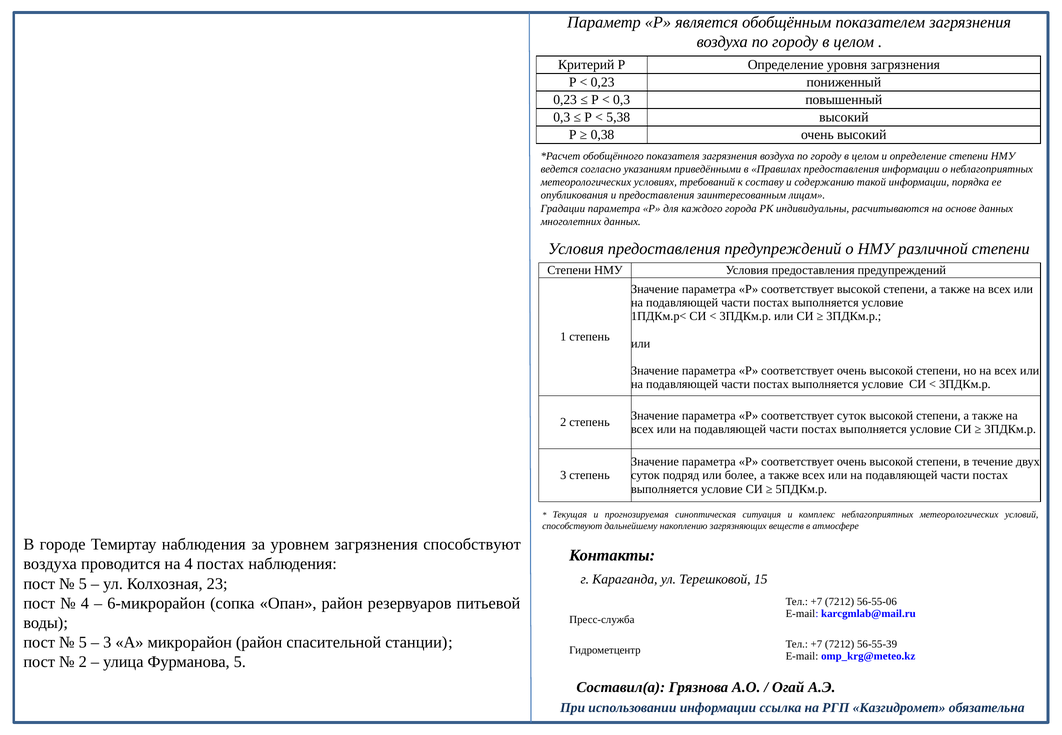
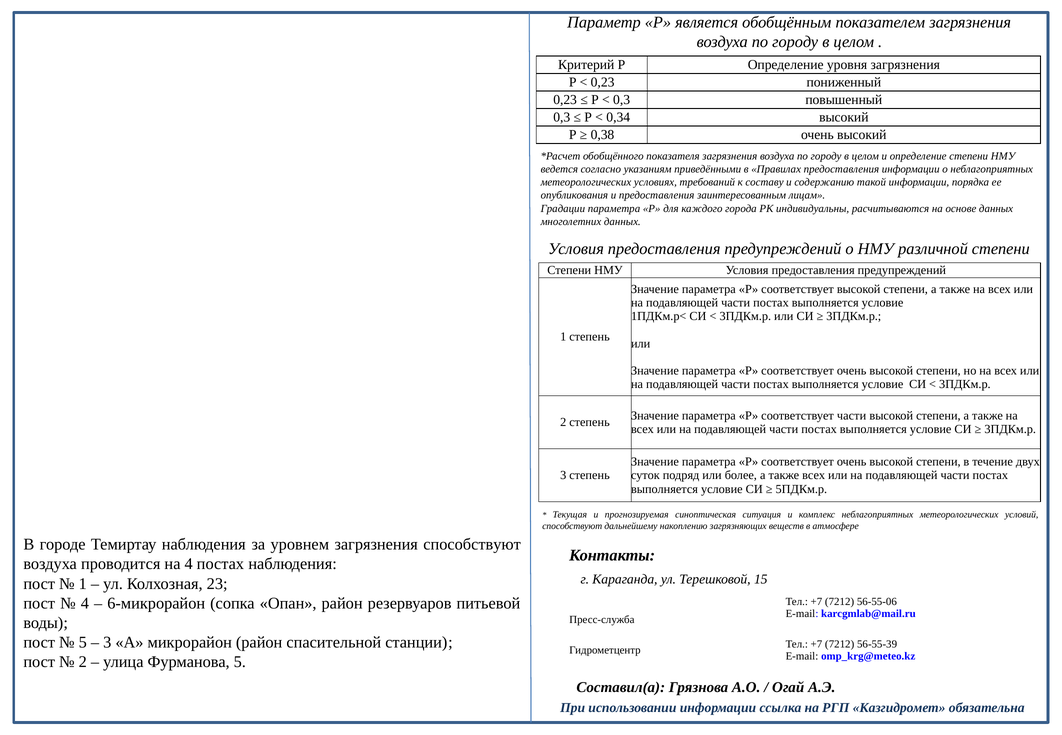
5,38: 5,38 -> 0,34 (618, 117)
соответствует суток: суток -> части (852, 416)
5: 5 -> 1 (83, 584)
